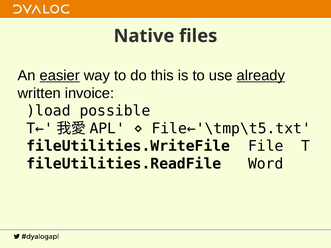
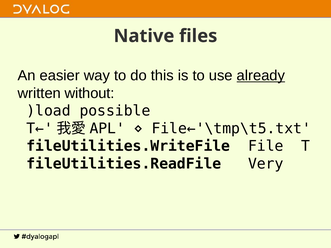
easier underline: present -> none (60, 76)
invoice: invoice -> without (90, 93)
Word: Word -> Very (266, 164)
